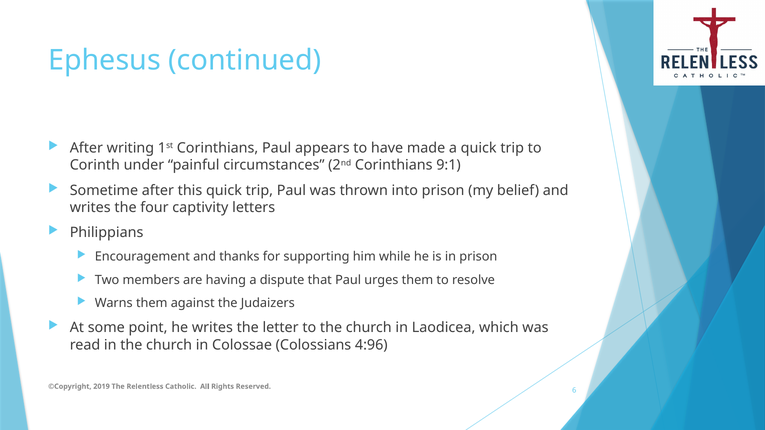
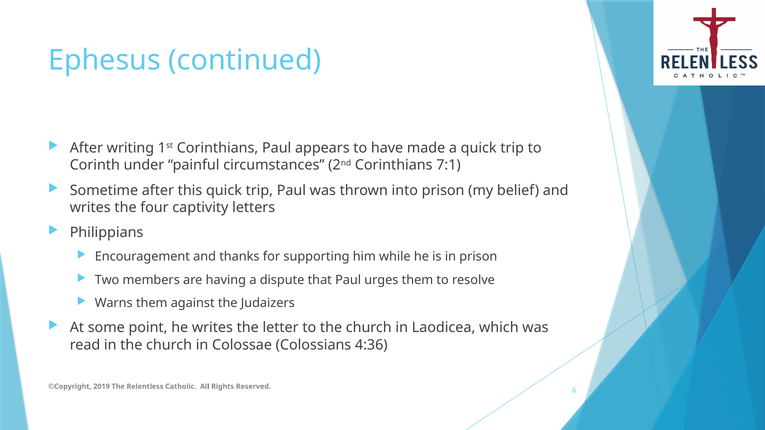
9:1: 9:1 -> 7:1 (449, 165)
4:96: 4:96 -> 4:36 (371, 345)
